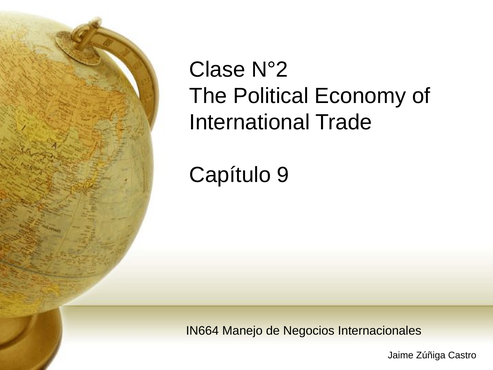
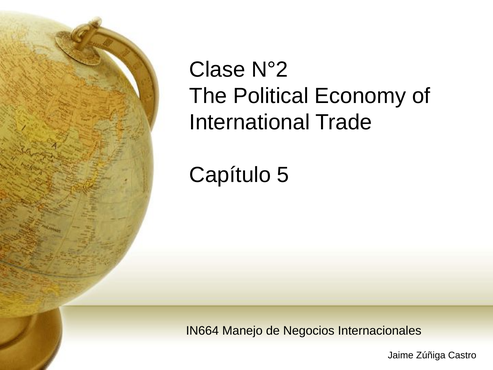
9: 9 -> 5 (283, 175)
